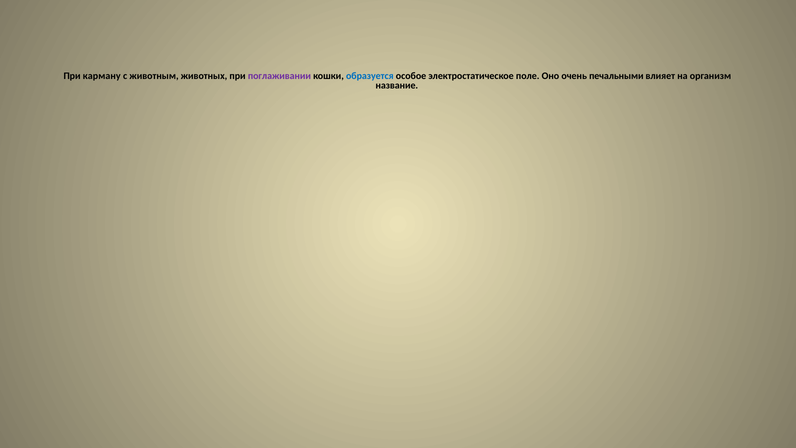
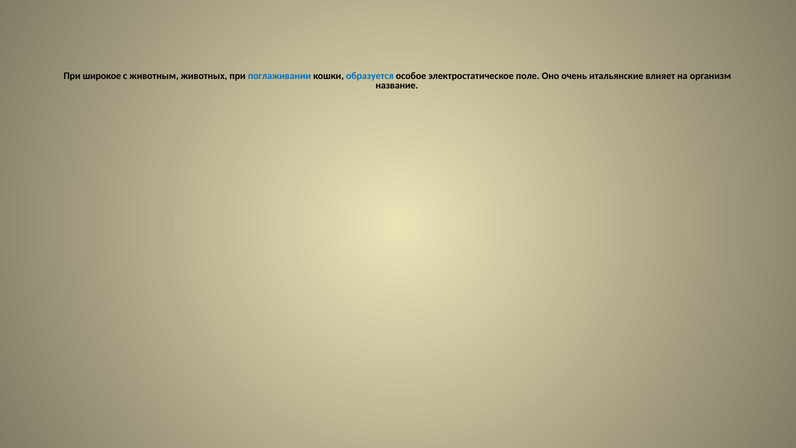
карману: карману -> широкое (102, 76)
поглаживании colour: purple -> blue (279, 76)
печальными: печальными -> итальянские (616, 76)
